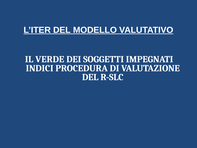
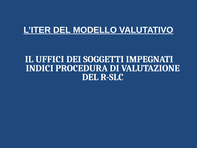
VERDE: VERDE -> UFFICI (50, 59)
